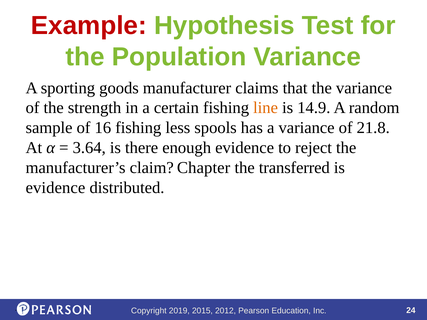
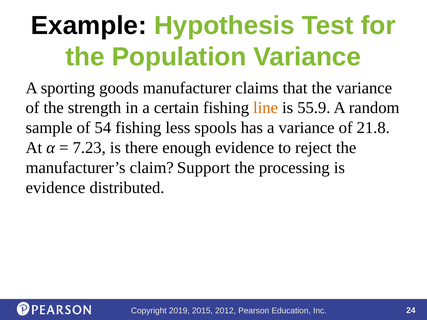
Example colour: red -> black (89, 26)
14.9: 14.9 -> 55.9 (314, 108)
16: 16 -> 54 (103, 128)
3.64: 3.64 -> 7.23 (89, 148)
Chapter: Chapter -> Support (204, 168)
transferred: transferred -> processing (294, 168)
